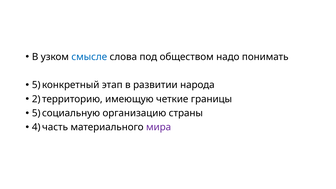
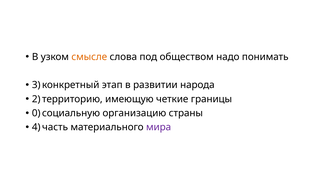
смысле colour: blue -> orange (89, 57)
5: 5 -> 3 (36, 85)
5: 5 -> 0 (36, 113)
